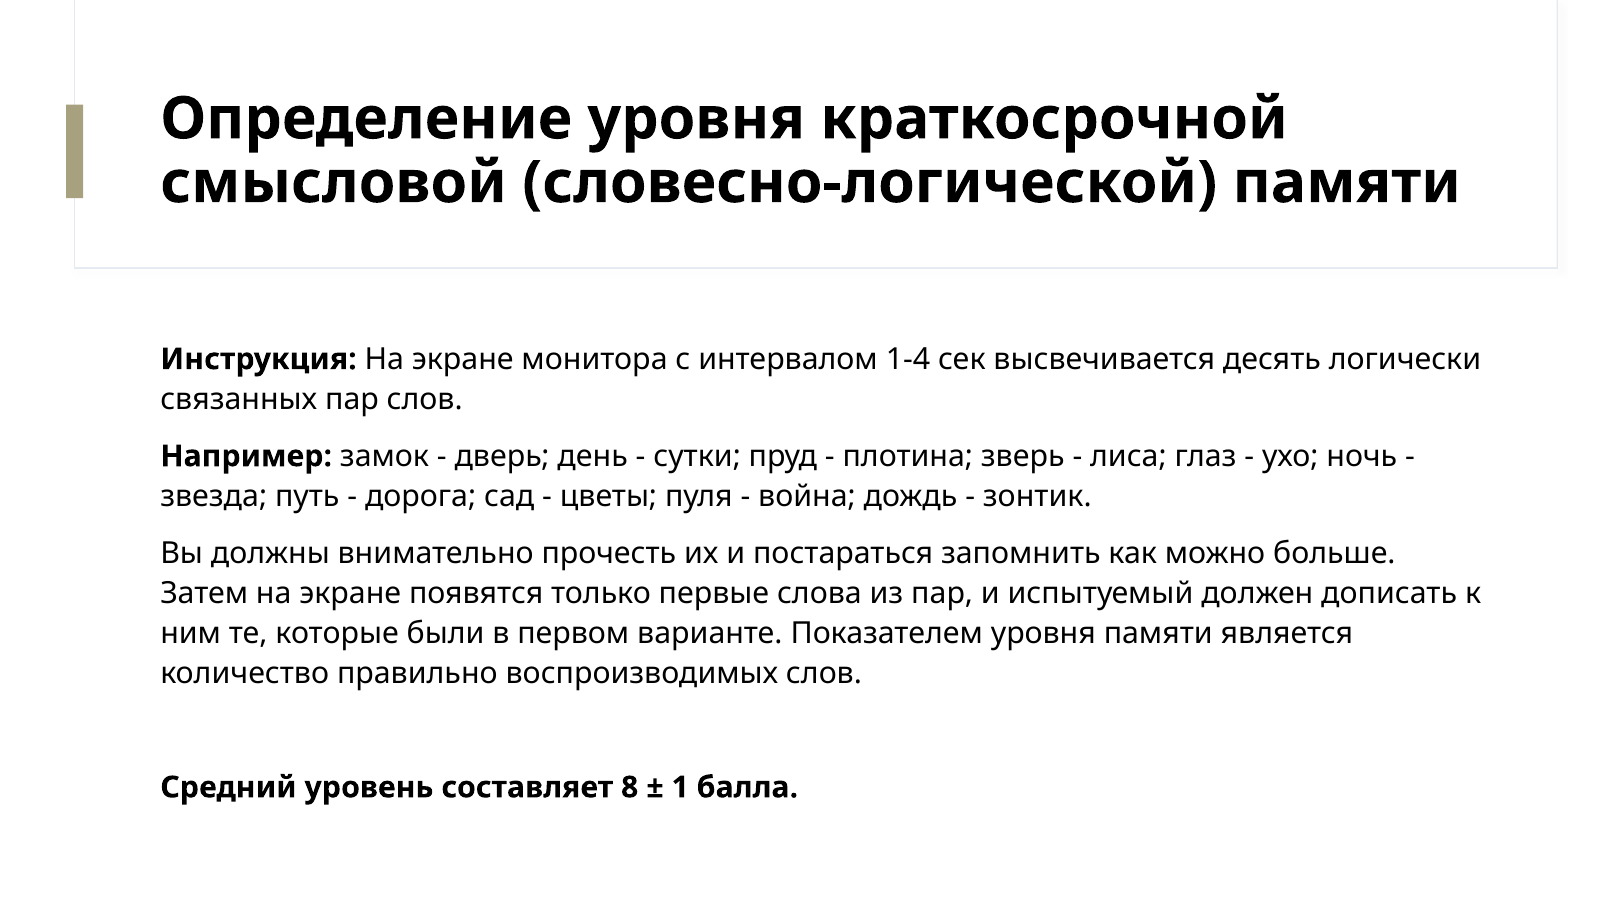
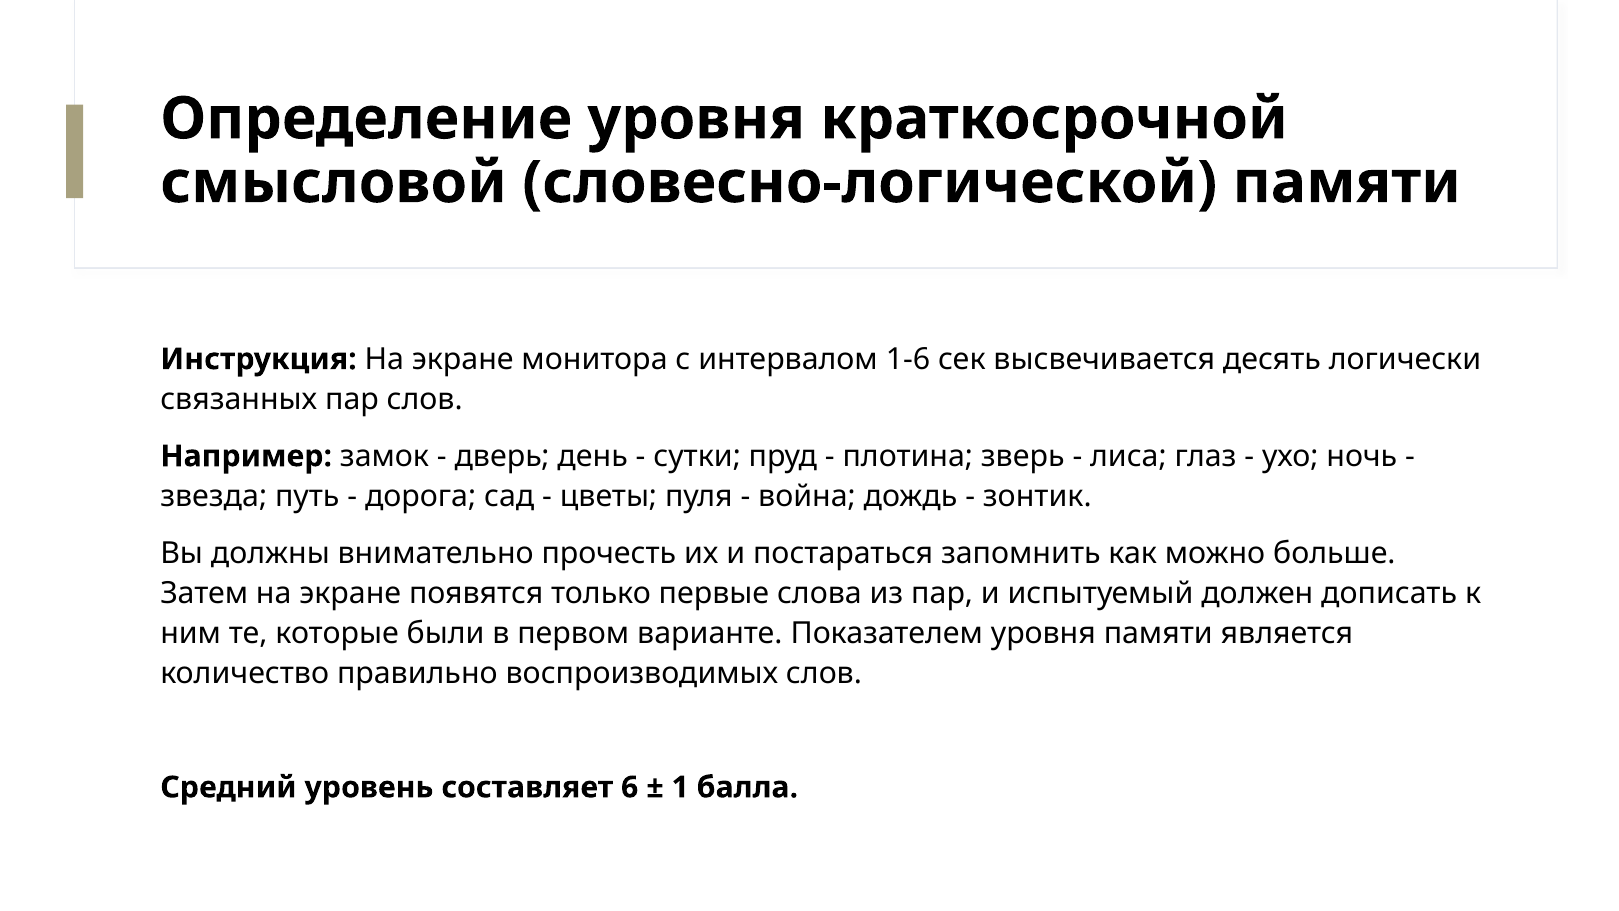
1-4: 1-4 -> 1-6 (908, 359)
8: 8 -> 6 (630, 787)
